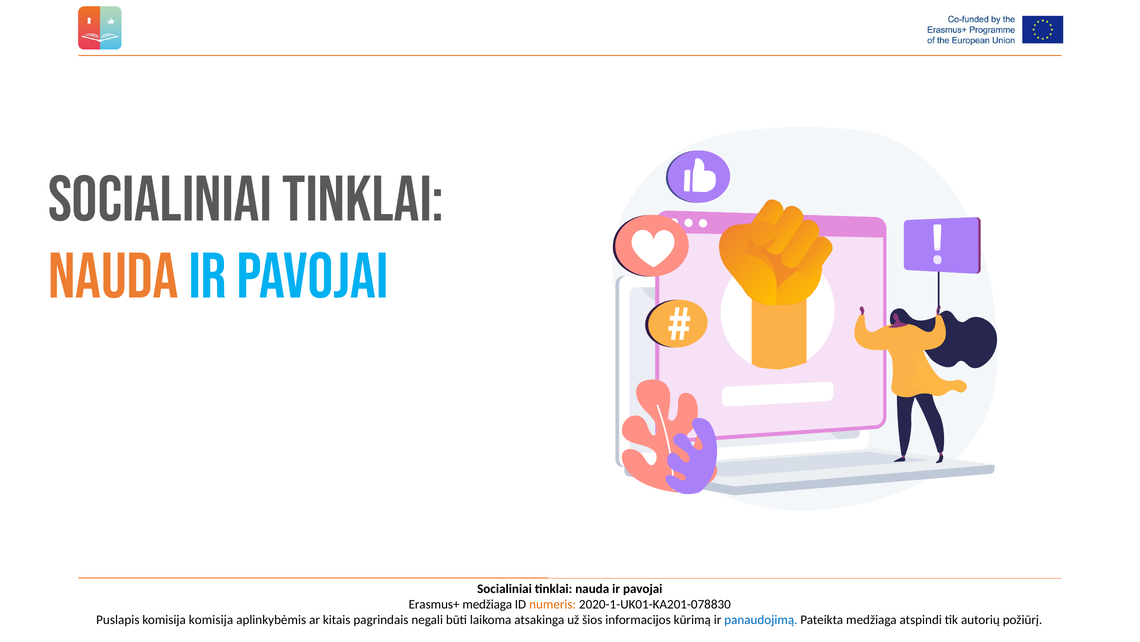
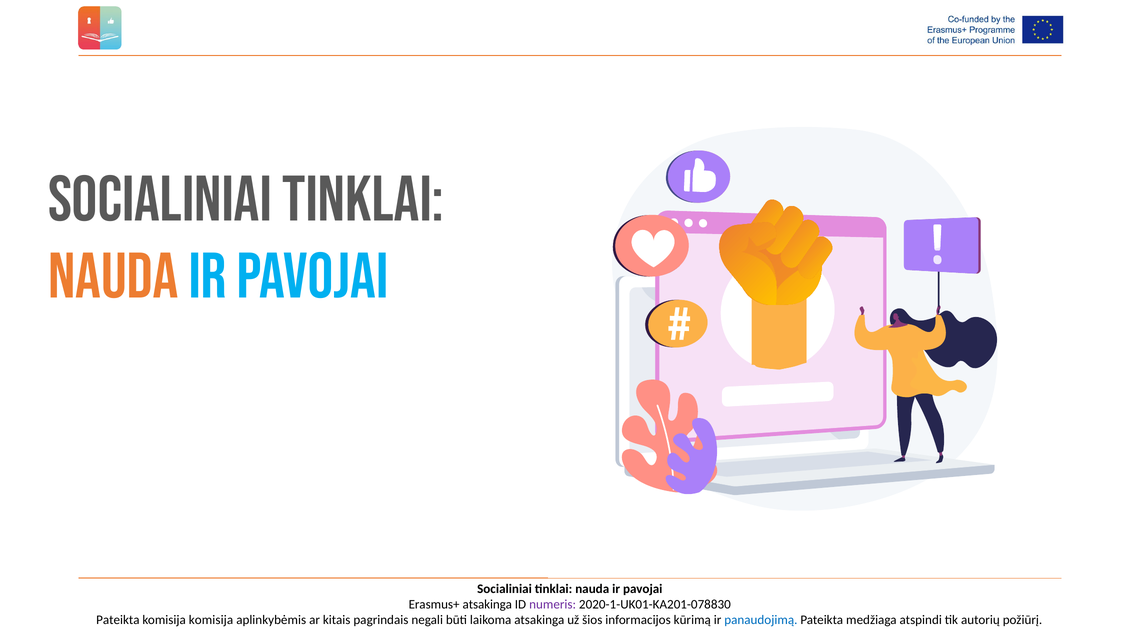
Erasmus+ medžiaga: medžiaga -> atsakinga (487, 604)
numeris colour: orange -> purple (553, 604)
Puslapis: Puslapis -> Pateikta (118, 619)
